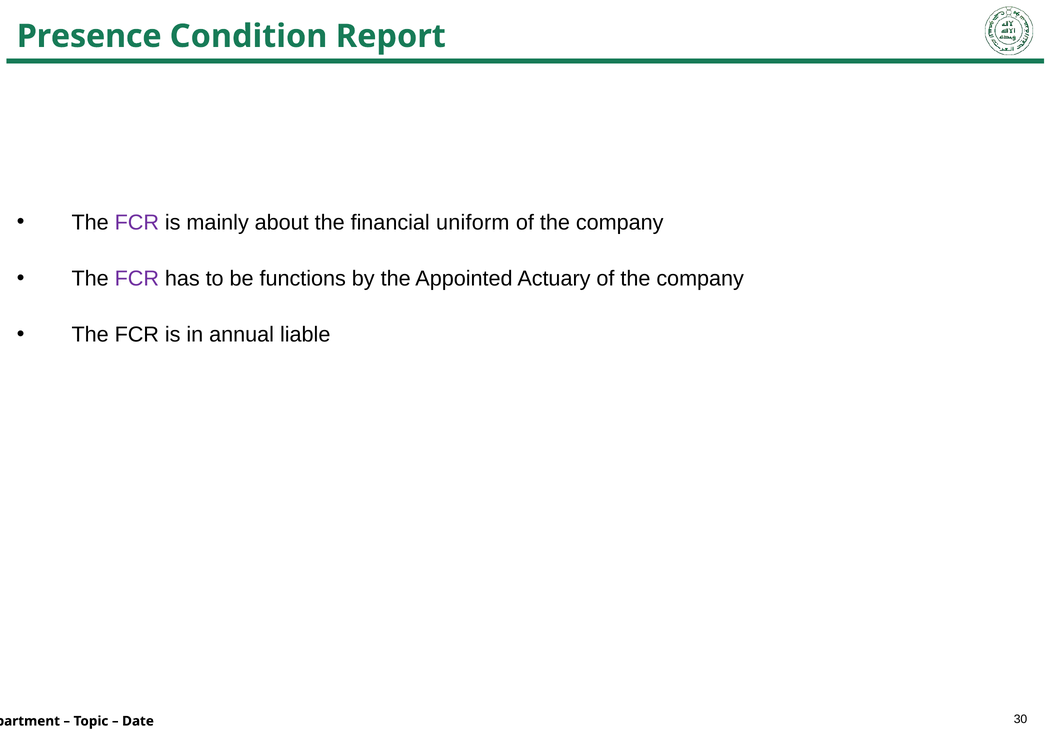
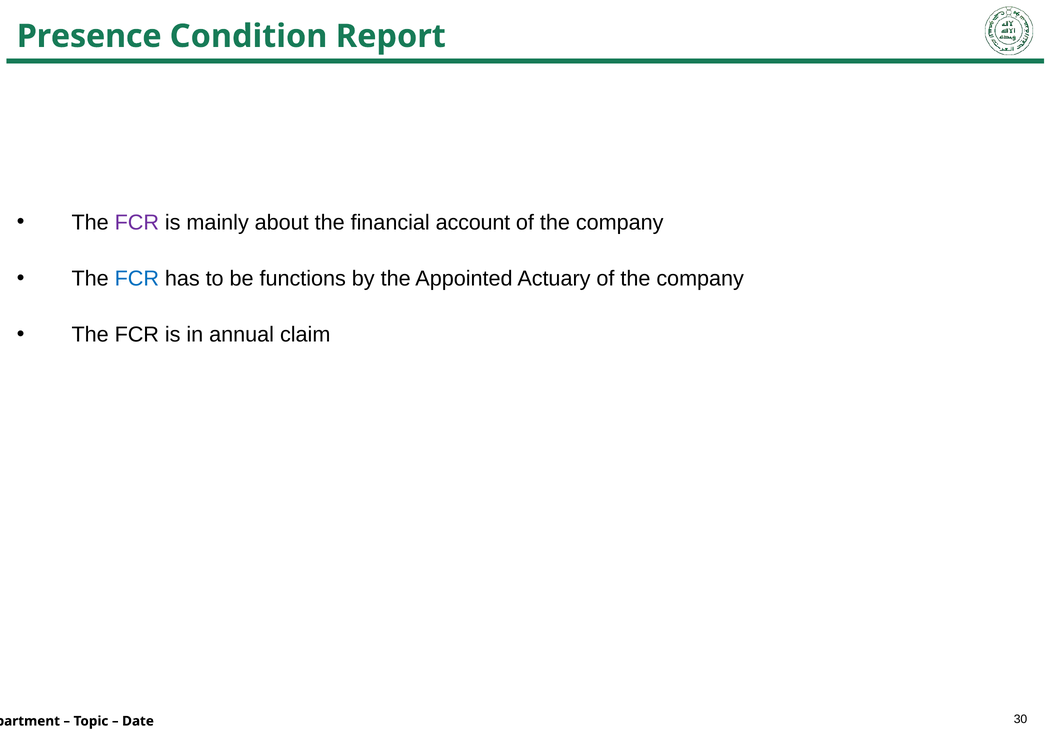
uniform: uniform -> account (473, 223)
FCR colour: purple -> blue (137, 279)
liable: liable -> claim (305, 335)
